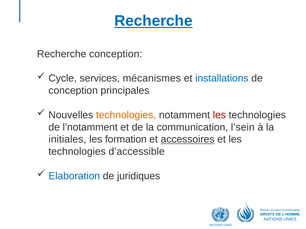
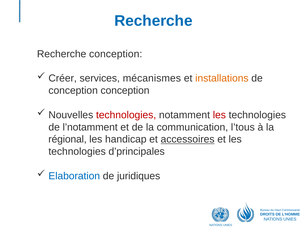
Recherche underline: present -> none (153, 21)
Cycle: Cycle -> Créer (63, 78)
installations colour: blue -> orange (222, 78)
conception principales: principales -> conception (125, 91)
technologies colour: orange -> red (126, 115)
l’sein: l’sein -> l’tous (243, 127)
initiales: initiales -> régional (68, 140)
formation: formation -> handicap (126, 140)
d’accessible: d’accessible -> d’principales (137, 152)
